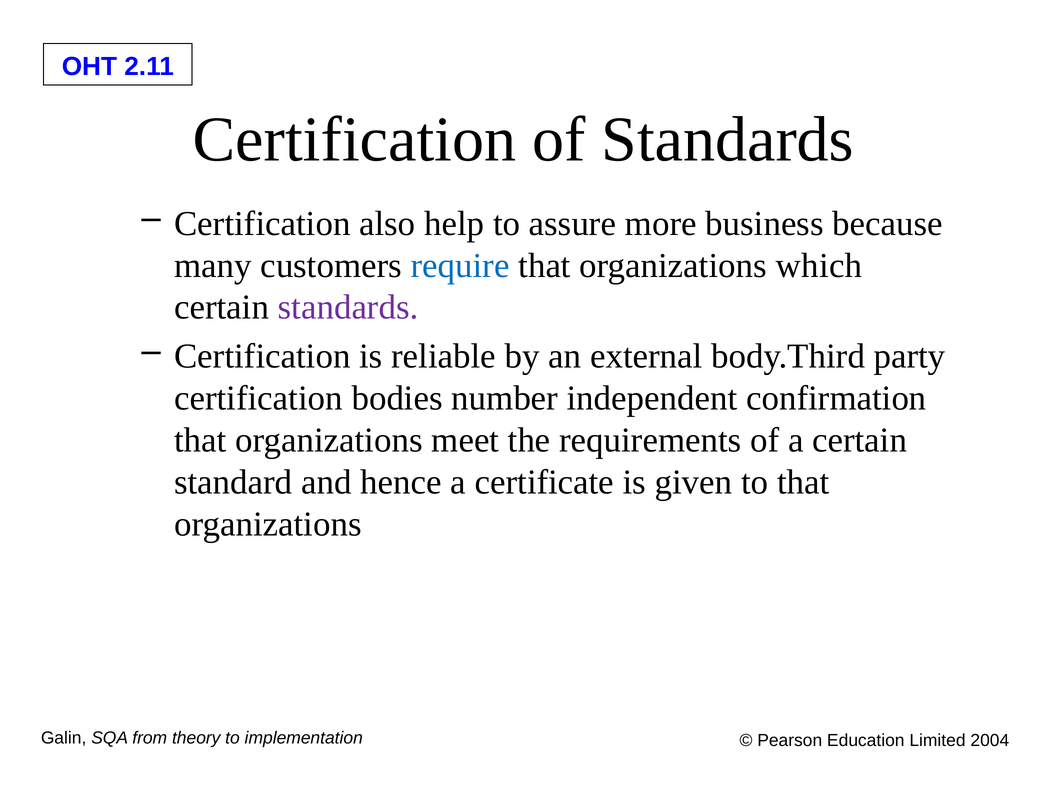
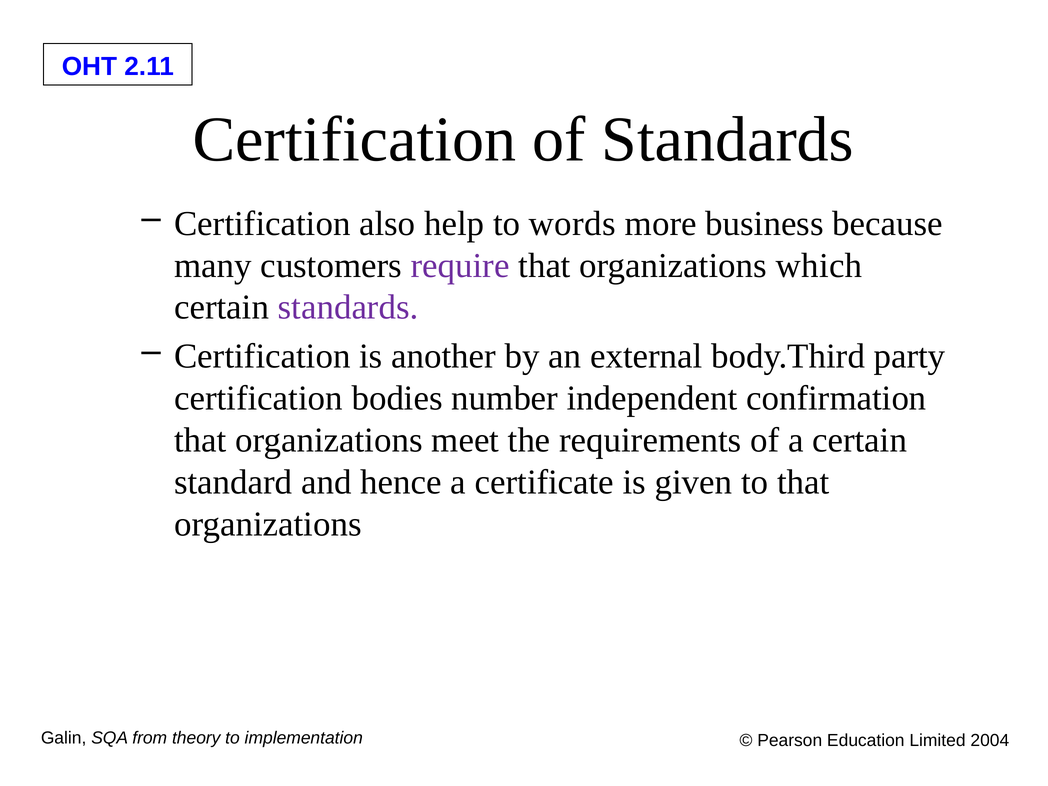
assure: assure -> words (572, 224)
require colour: blue -> purple (460, 265)
reliable: reliable -> another (444, 356)
